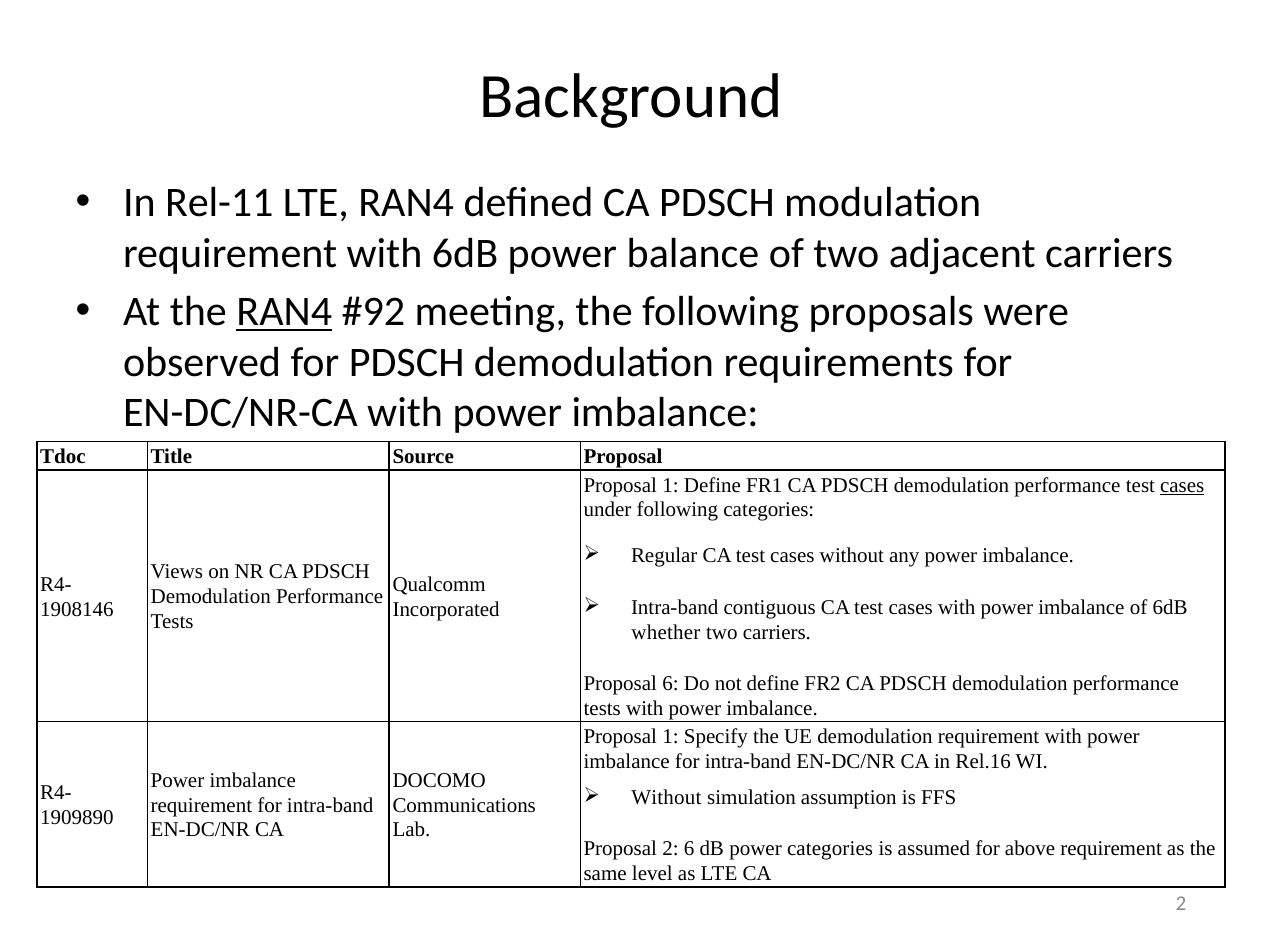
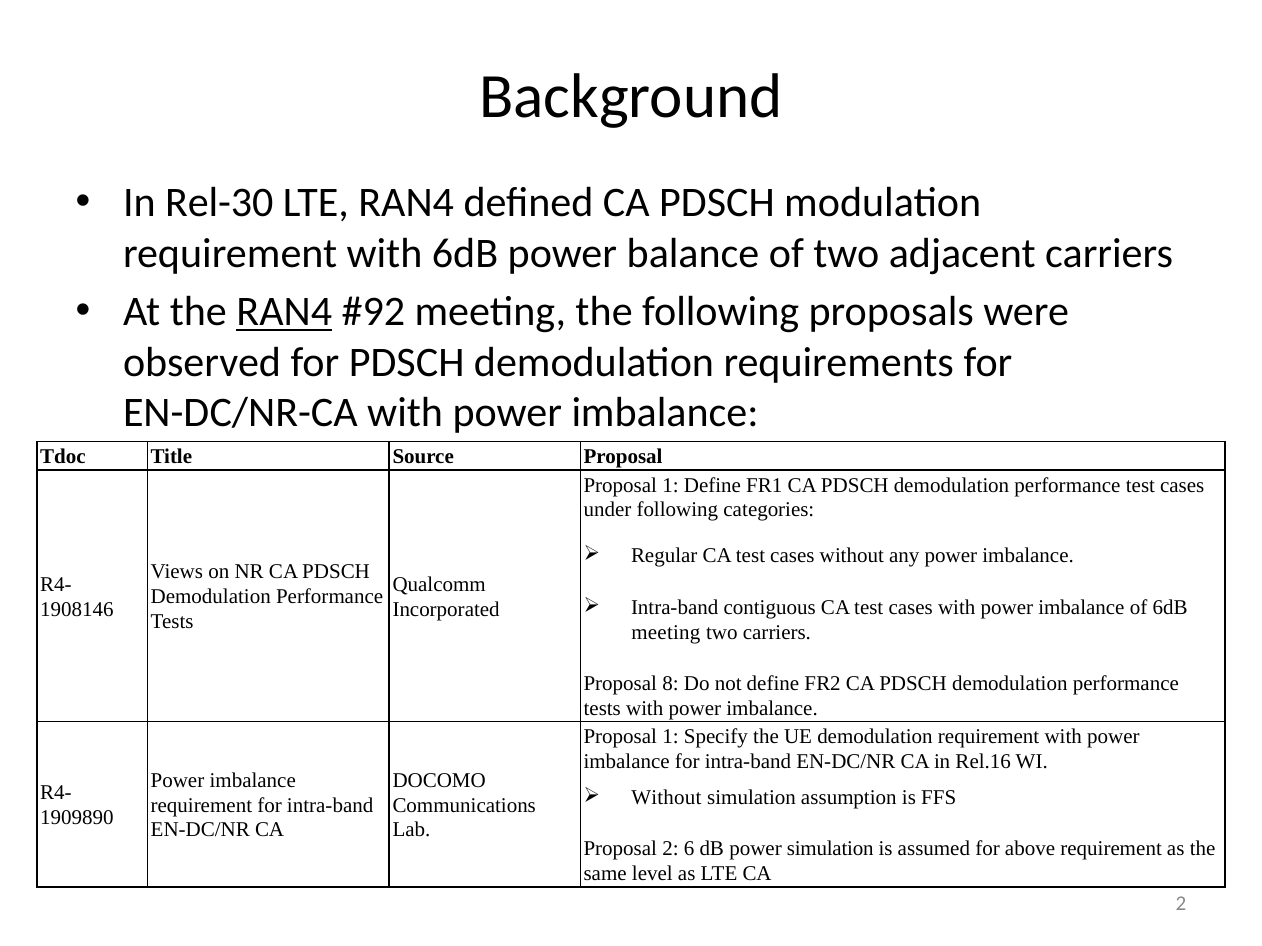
Rel-11: Rel-11 -> Rel-30 (219, 203)
cases underline: present -> none (1182, 485)
whether: whether -> meeting (666, 633)
Proposal 6: 6 -> 8 (671, 684)
power categories: categories -> simulation (830, 849)
